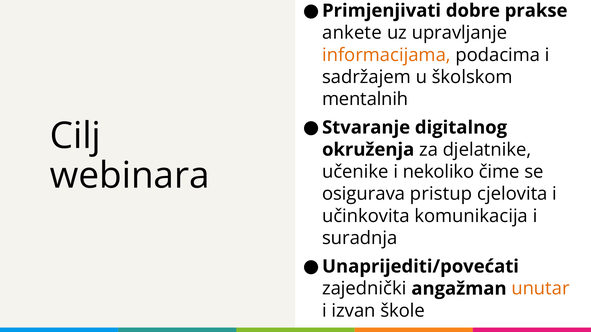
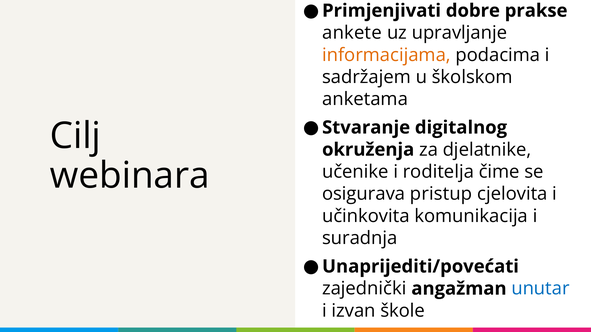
mentalnih: mentalnih -> anketama (365, 99)
nekoliko: nekoliko -> roditelja (438, 172)
unutar colour: orange -> blue (540, 289)
